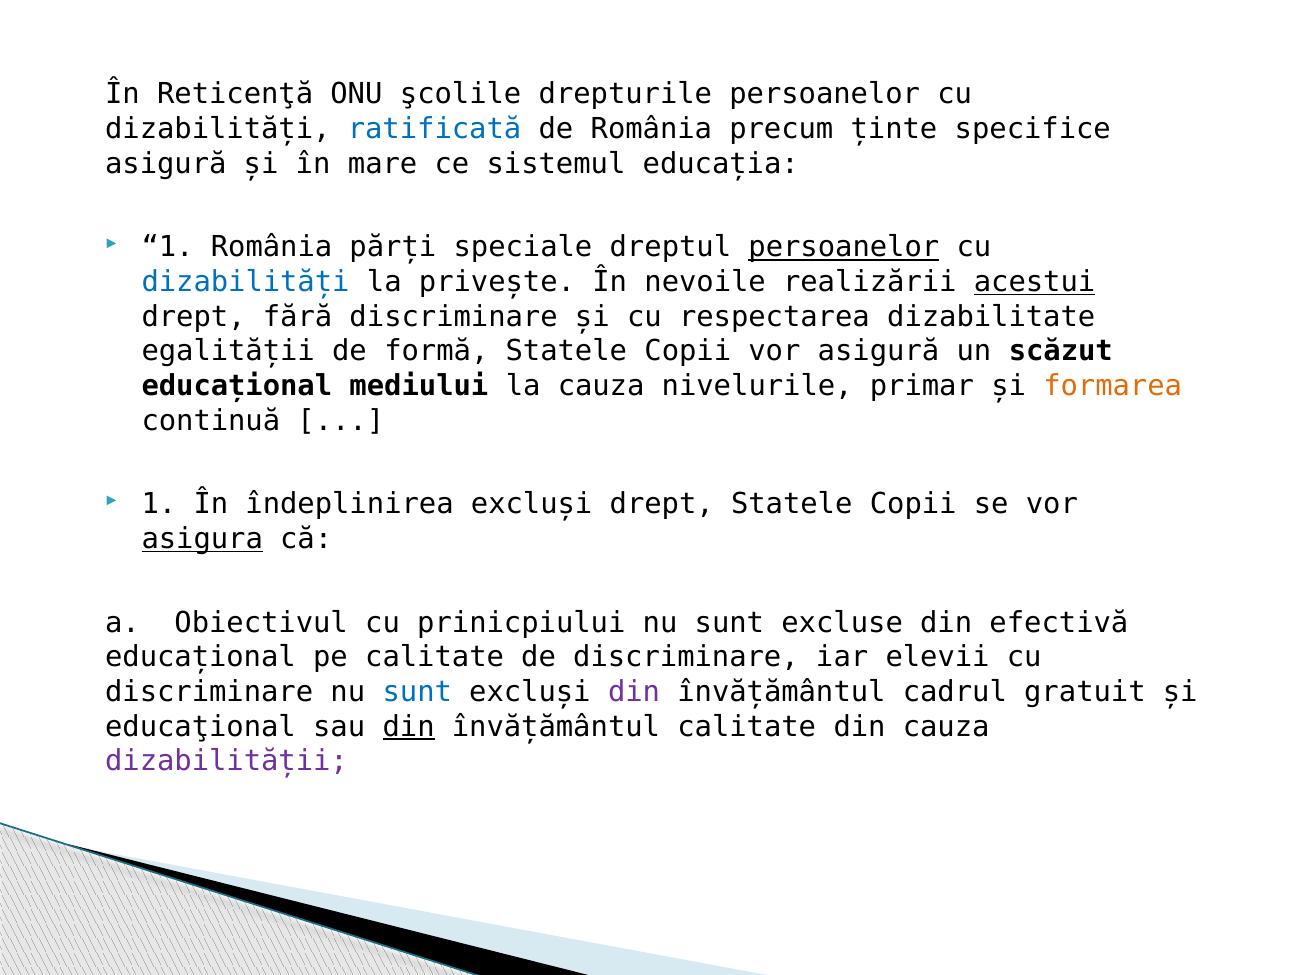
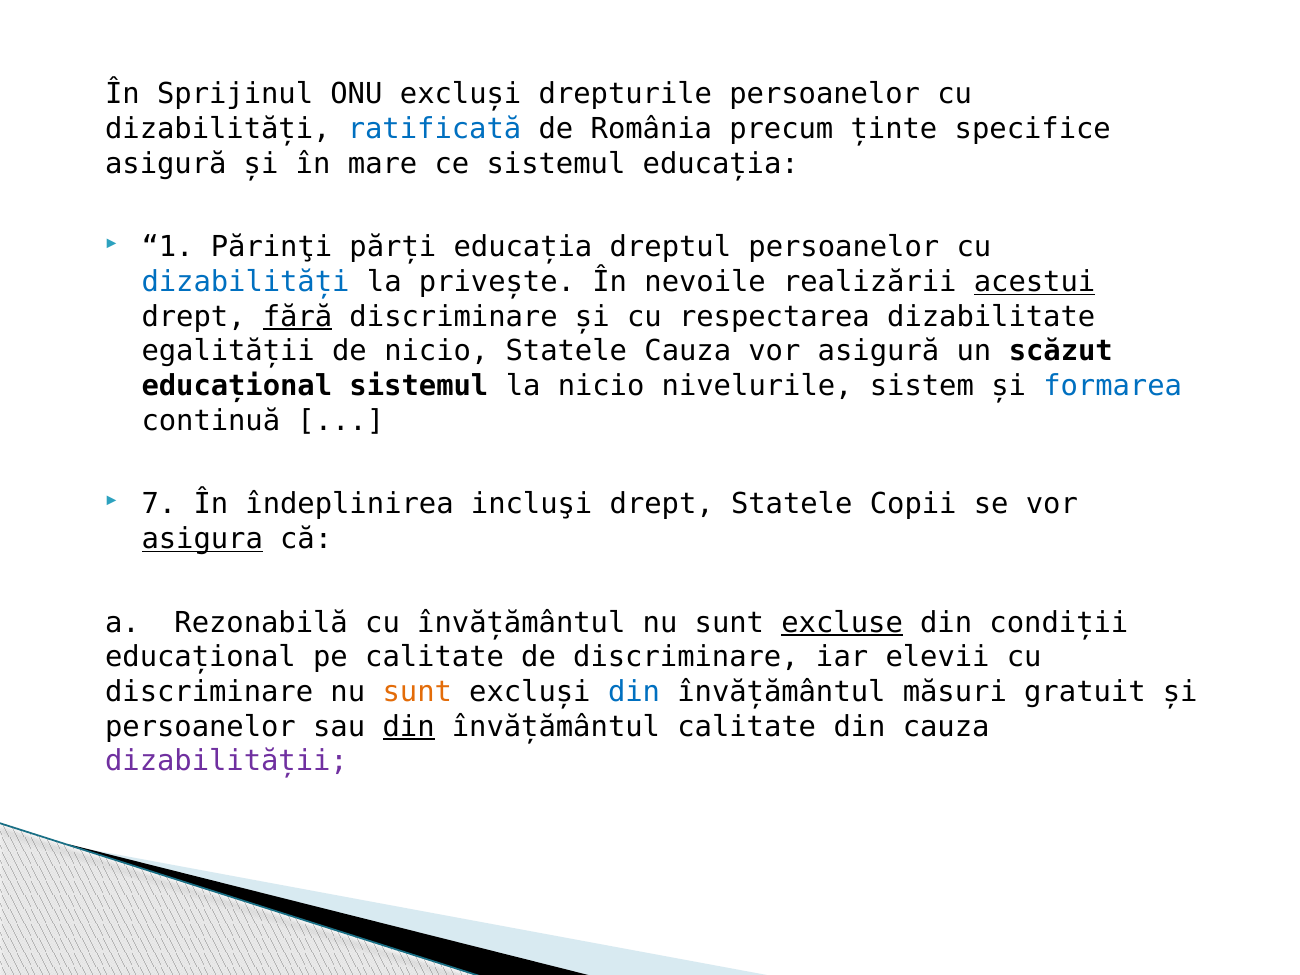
Reticenţă: Reticenţă -> Sprijinul (235, 94)
ONU şcolile: şcolile -> excluși (461, 94)
1 România: România -> Părinţi (272, 247)
părți speciale: speciale -> educația (523, 247)
persoanelor underline: present -> none (844, 247)
fără underline: none -> present (298, 317)
de formă: formă -> nicio (436, 351)
Copii: Copii -> Cauza (688, 351)
educațional mediului: mediului -> sistemul (419, 386)
la cauza: cauza -> nicio (601, 386)
primar: primar -> sistem (922, 386)
formarea colour: orange -> blue (1113, 386)
1: 1 -> 7 (159, 504)
îndeplinirea excluși: excluși -> incluşi (532, 504)
Obiectivul: Obiectivul -> Rezonabilă (261, 623)
cu prinicpiului: prinicpiului -> învățământul (521, 623)
excluse underline: none -> present (842, 623)
efectivă: efectivă -> condiții (1059, 623)
sunt colour: blue -> orange (417, 692)
din colour: purple -> blue (634, 692)
cadrul: cadrul -> măsuri (955, 692)
educaţional: educaţional -> persoanelor (200, 727)
